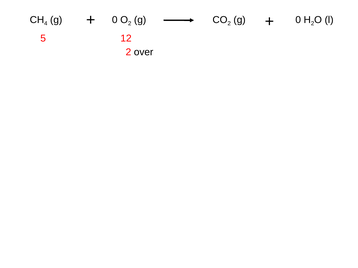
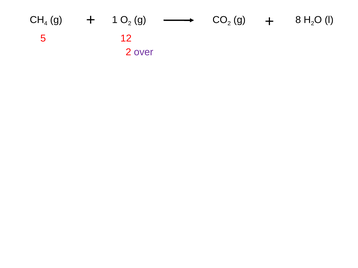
0: 0 -> 1 (115, 20)
2 g 0: 0 -> 8 (298, 20)
over colour: black -> purple (144, 52)
